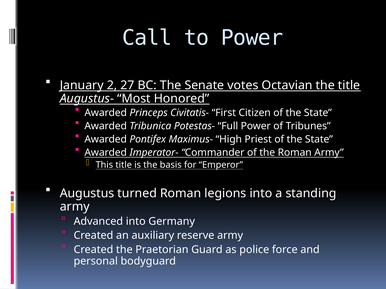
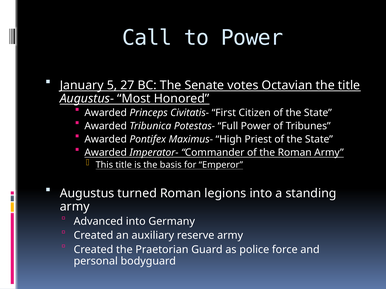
2: 2 -> 5 (112, 85)
